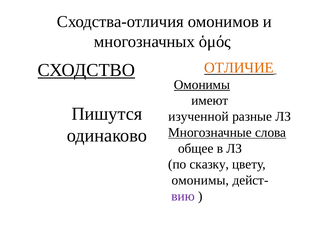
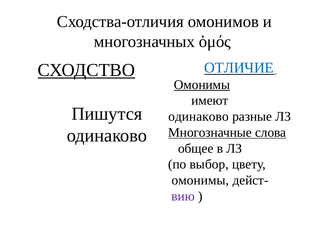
ОТЛИЧИЕ colour: orange -> blue (239, 68)
изученной: изученной -> одинаково (199, 116)
сказку: сказку -> выбор (209, 164)
